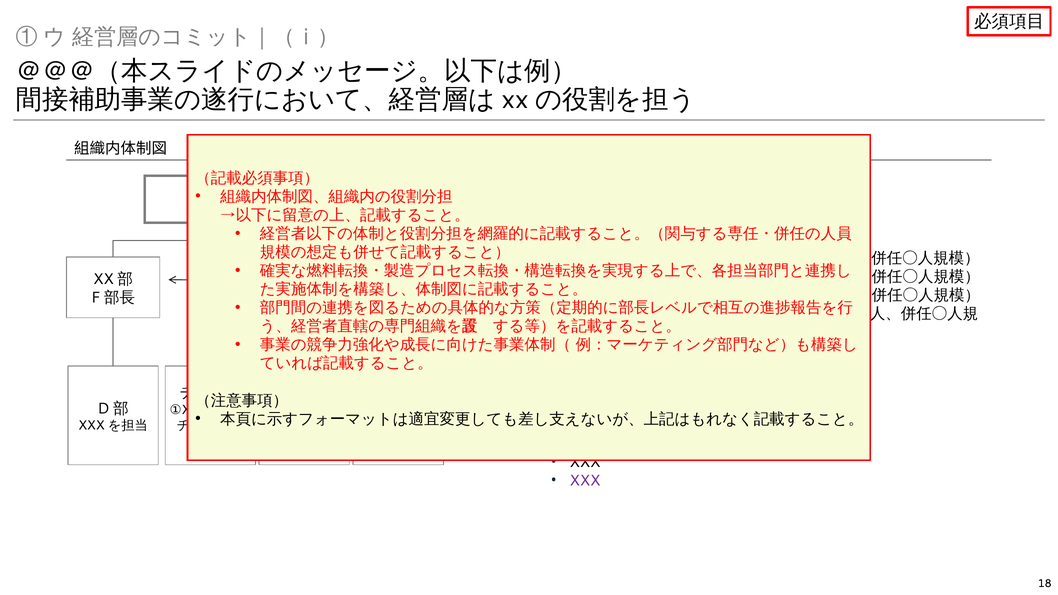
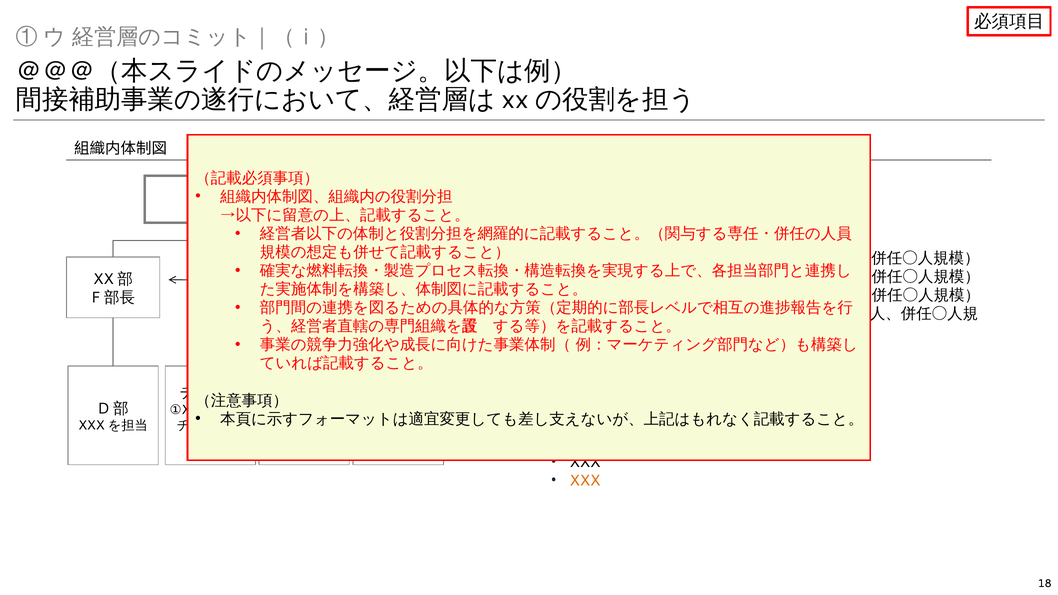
XXX colour: purple -> orange (585, 481)
